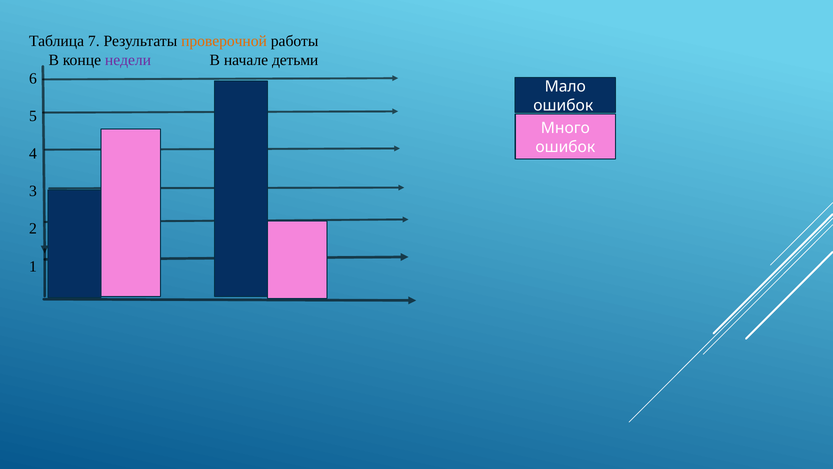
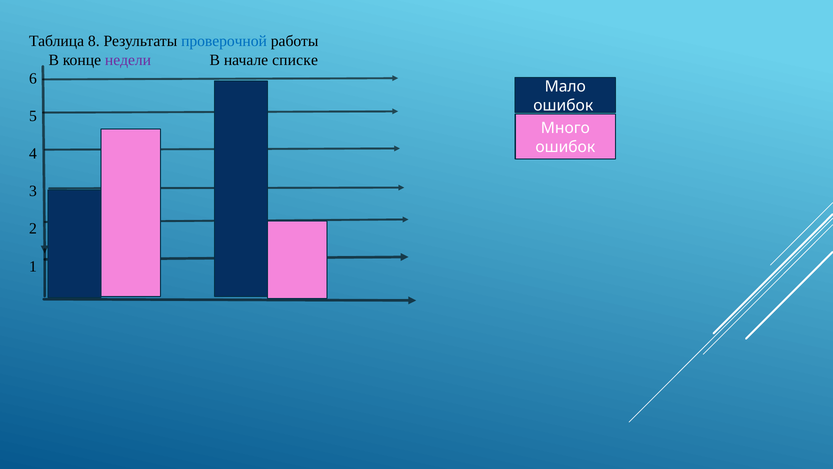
7: 7 -> 8 (94, 41)
проверочной colour: orange -> blue (224, 41)
детьми: детьми -> списке (295, 60)
